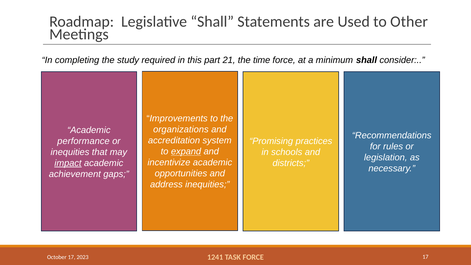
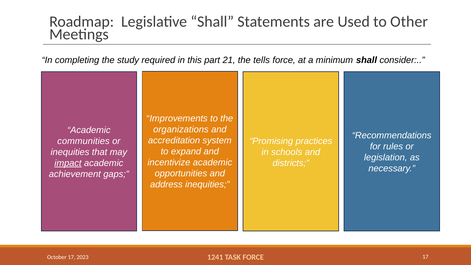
time: time -> tells (262, 60)
performance: performance -> communities (83, 141)
expand underline: present -> none (186, 151)
